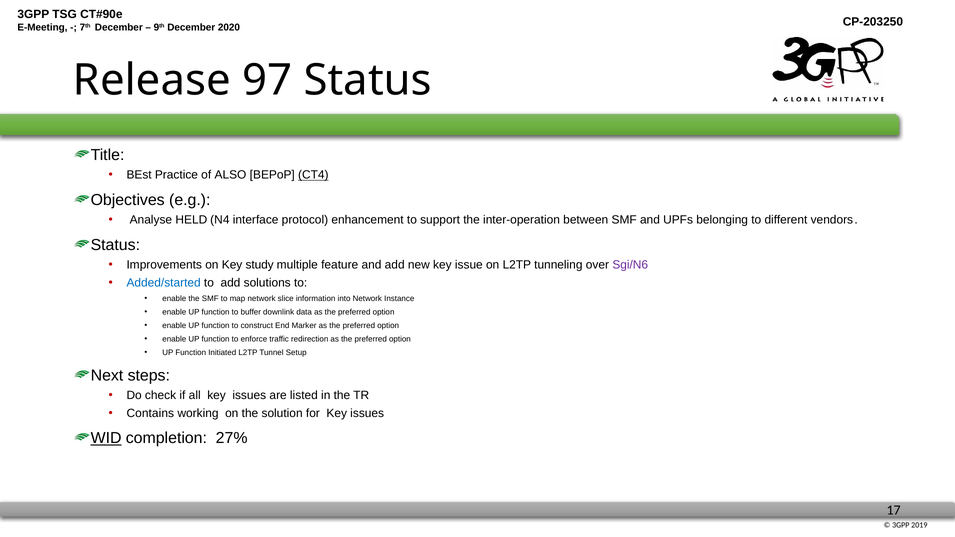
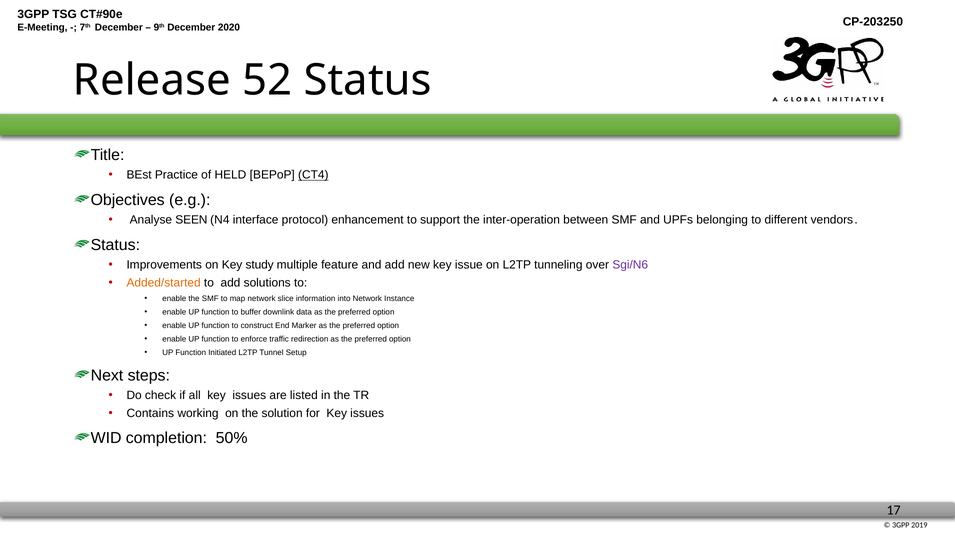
97: 97 -> 52 (267, 80)
ALSO: ALSO -> HELD (230, 175)
HELD: HELD -> SEEN (191, 220)
Added/started colour: blue -> orange (164, 283)
WID underline: present -> none (106, 438)
27%: 27% -> 50% (232, 438)
